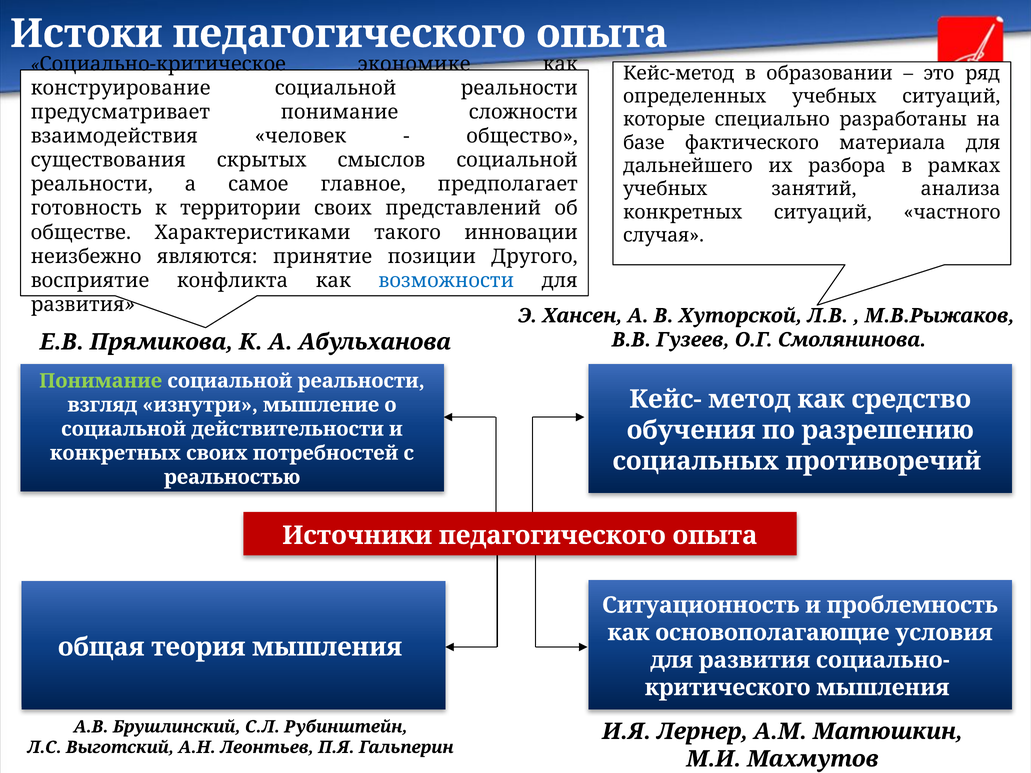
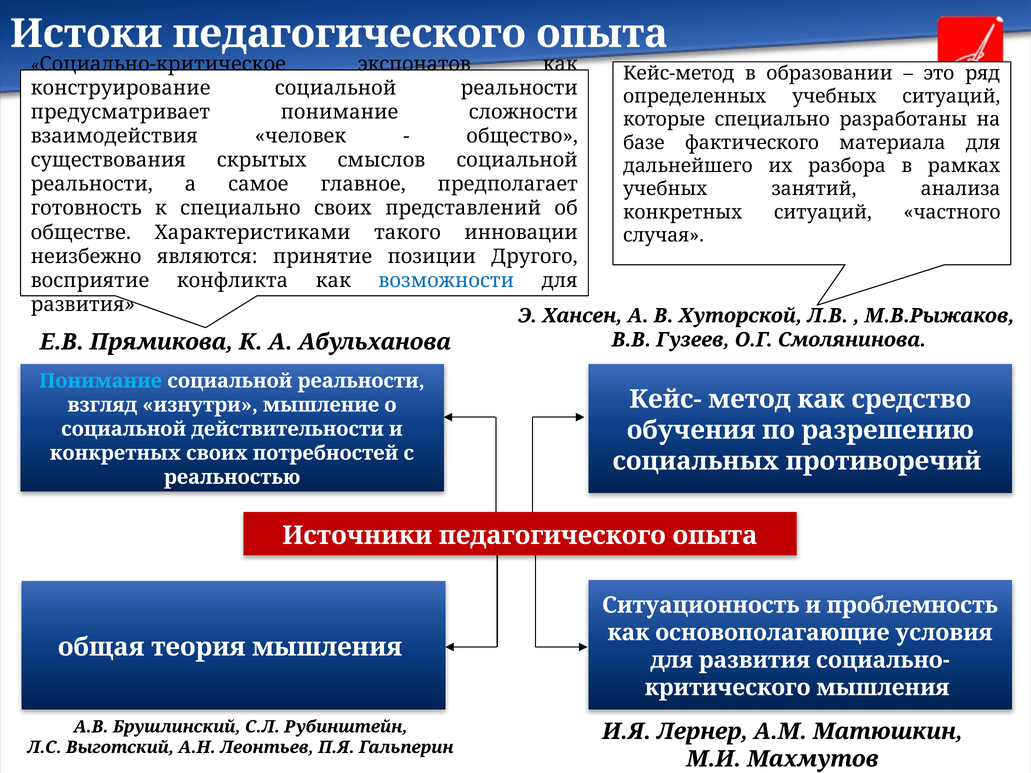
экономике: экономике -> экспонатов (414, 64)
к территории: территории -> специально (240, 208)
Понимание colour: light green -> light blue (101, 381)
